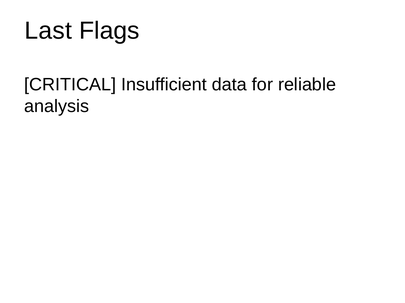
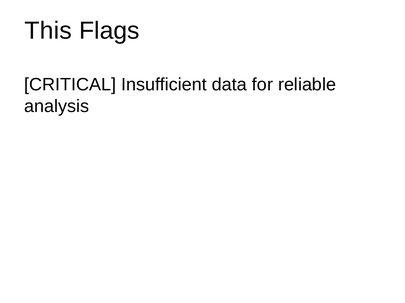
Last: Last -> This (48, 31)
